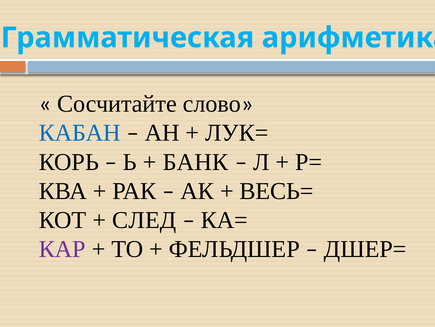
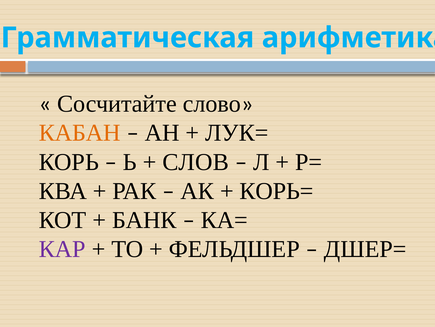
КАБАН colour: blue -> orange (80, 133)
БАНК: БАНК -> СЛОВ (196, 162)
ВЕСЬ=: ВЕСЬ= -> КОРЬ= (276, 191)
СЛЕД: СЛЕД -> БАНК (144, 220)
